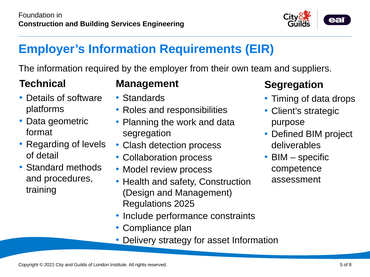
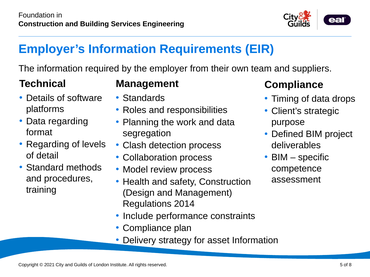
Segregation: Segregation -> Compliance (294, 85)
Data geometric: geometric -> regarding (68, 121)
2025: 2025 -> 2014 (184, 204)
